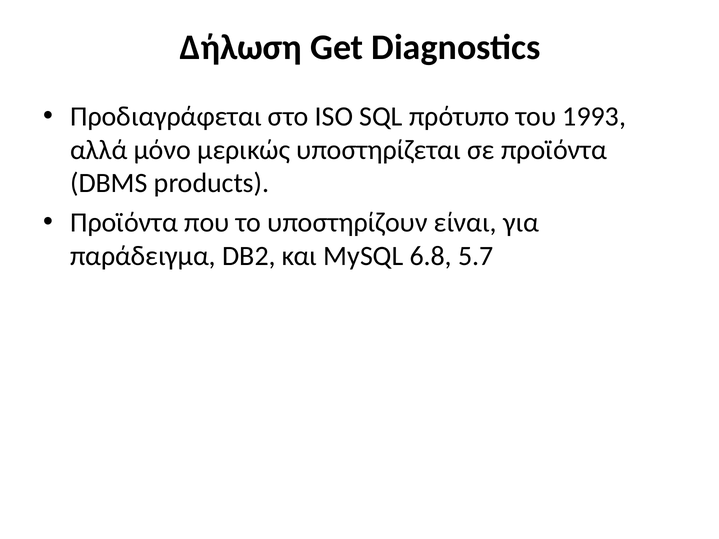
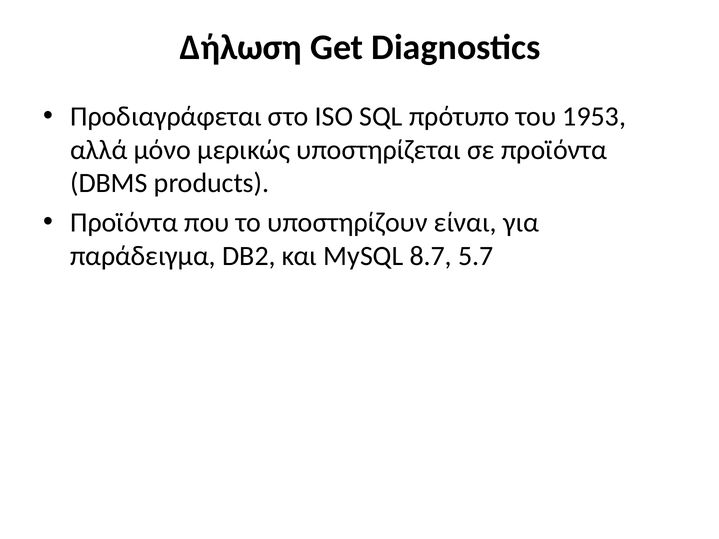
1993: 1993 -> 1953 (594, 116)
6.8: 6.8 -> 8.7 (431, 256)
